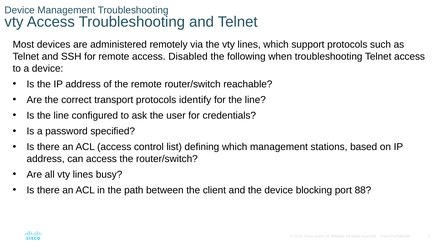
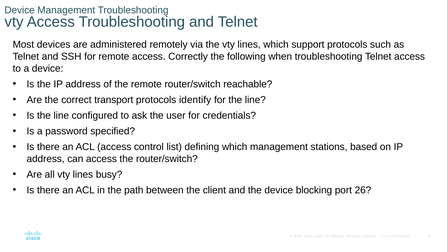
Disabled: Disabled -> Correctly (188, 57)
88: 88 -> 26 (363, 190)
